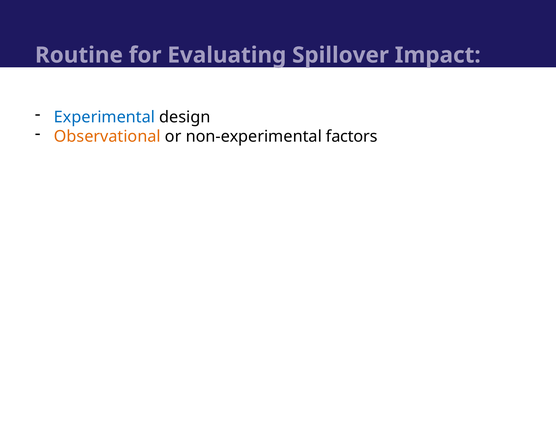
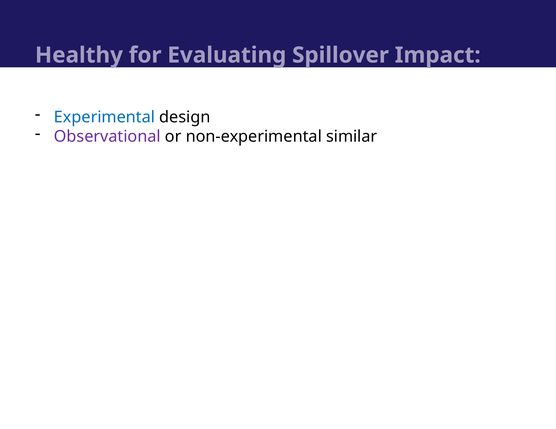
Routine: Routine -> Healthy (79, 55)
Observational colour: orange -> purple (107, 137)
factors: factors -> similar (352, 137)
